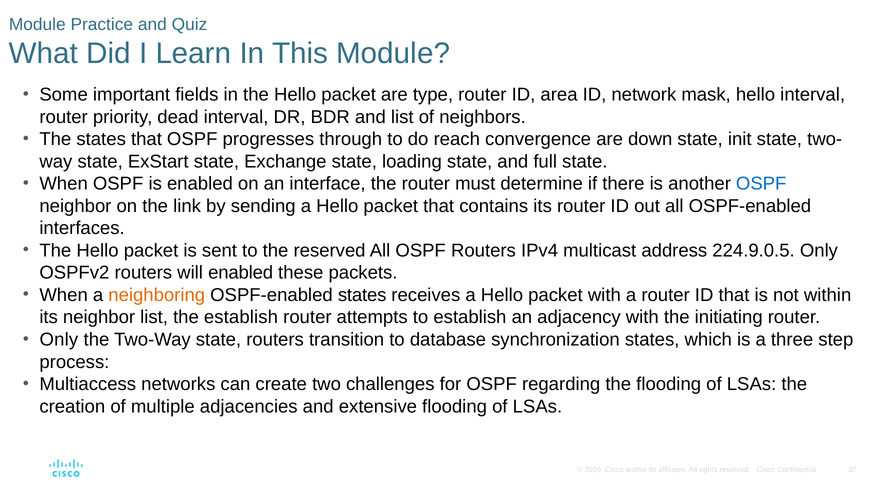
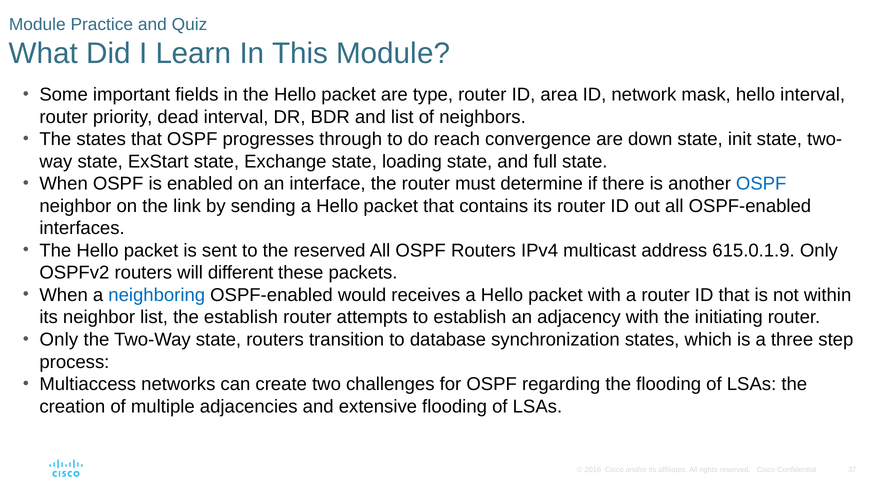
224.9.0.5: 224.9.0.5 -> 615.0.1.9 (754, 250)
will enabled: enabled -> different (241, 273)
neighboring colour: orange -> blue (157, 295)
OSPF-enabled states: states -> would (362, 295)
